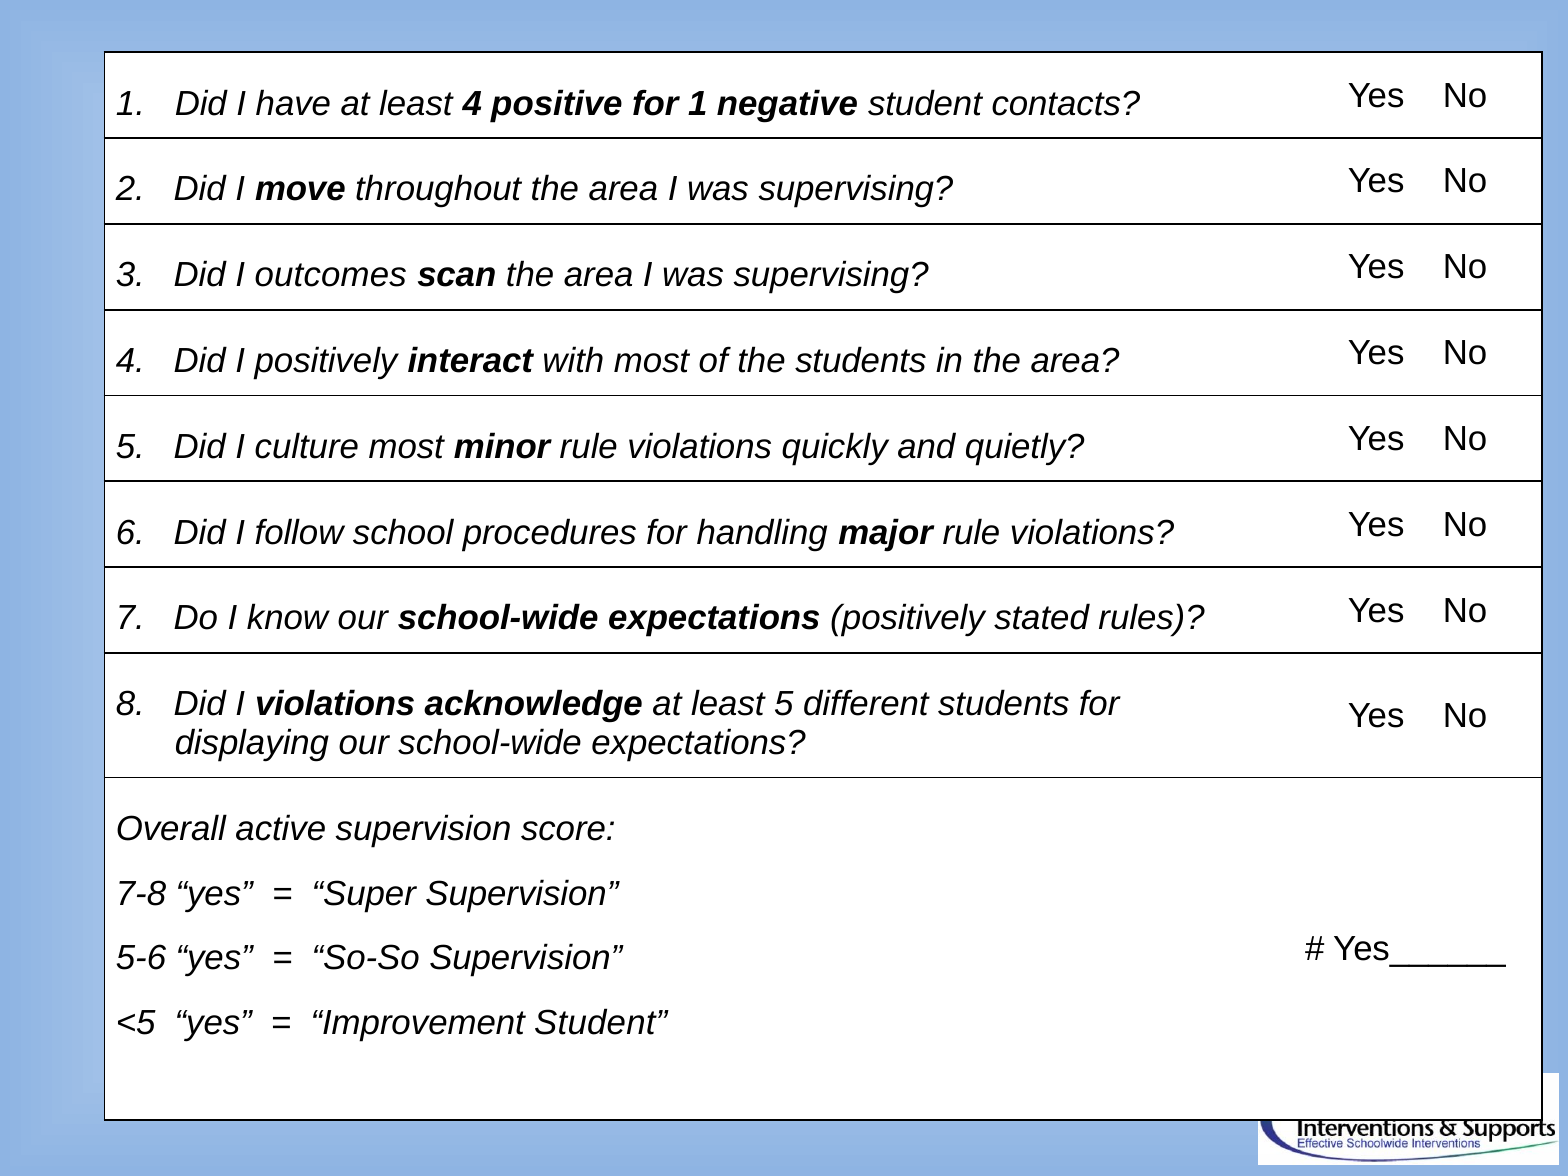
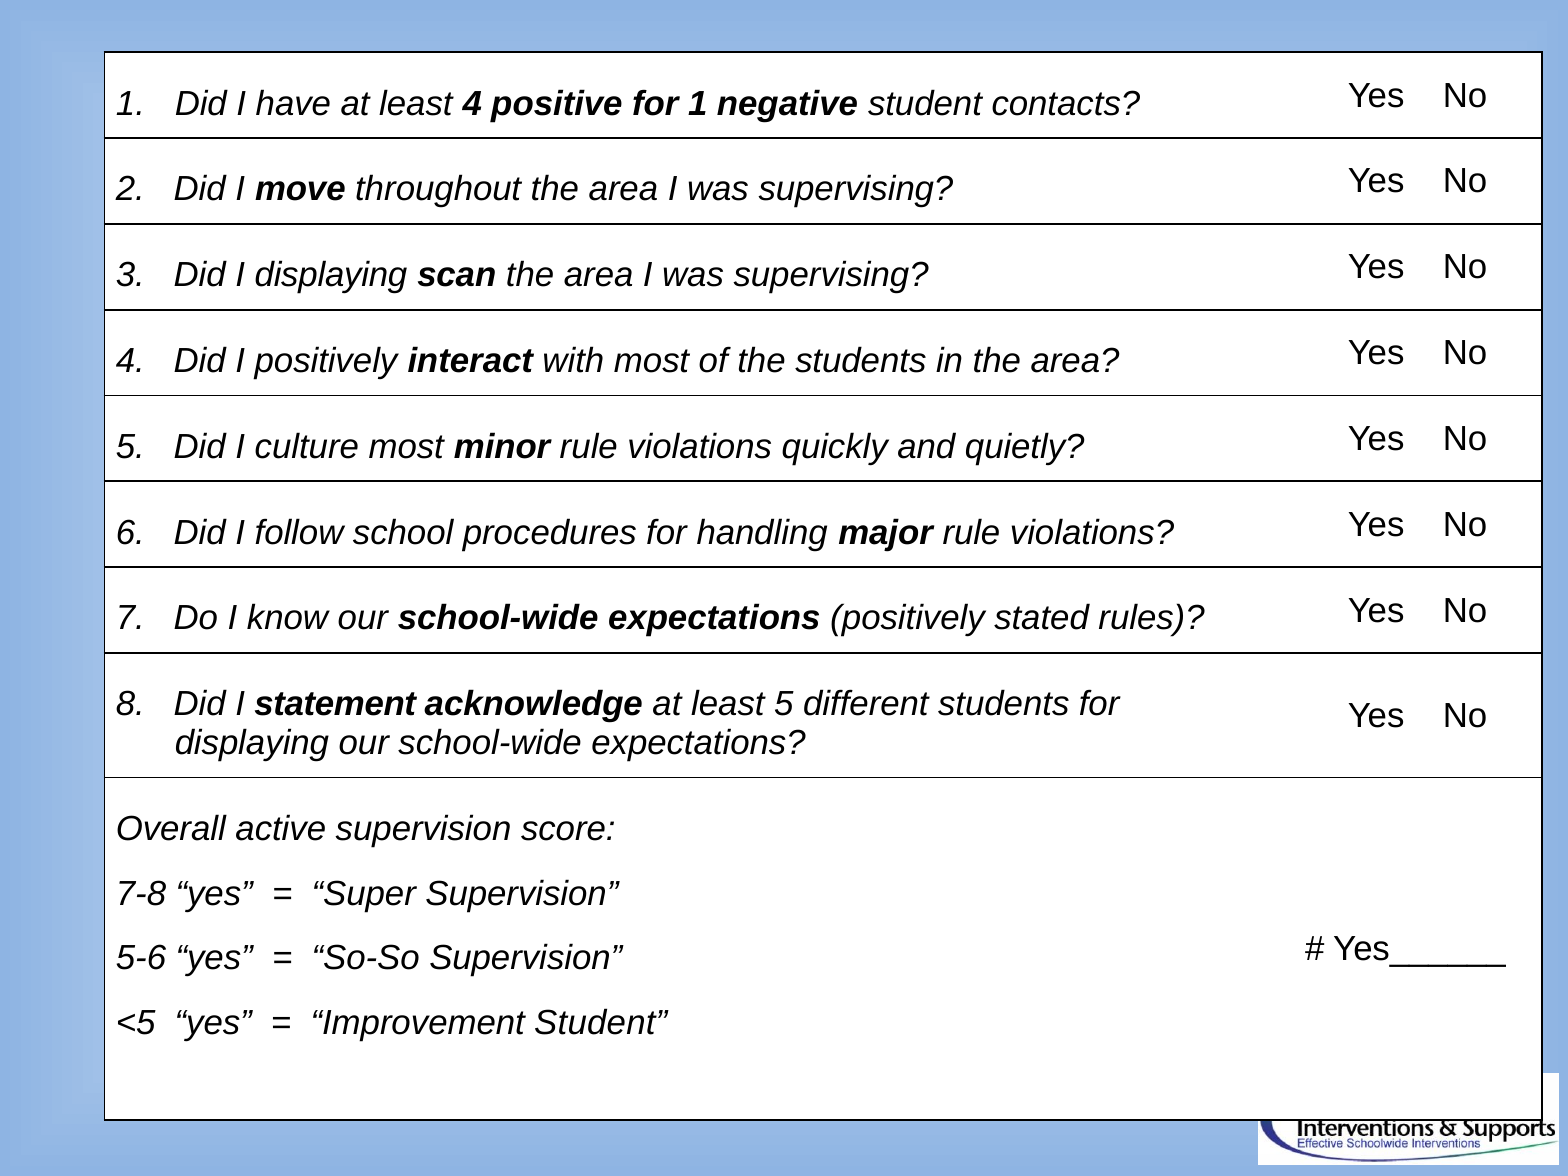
I outcomes: outcomes -> displaying (331, 275)
I violations: violations -> statement (335, 704)
